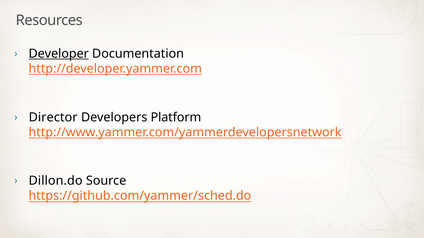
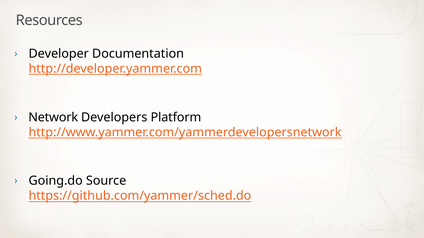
Developer underline: present -> none (59, 54)
Director: Director -> Network (53, 117)
Dillon.do: Dillon.do -> Going.do (56, 181)
